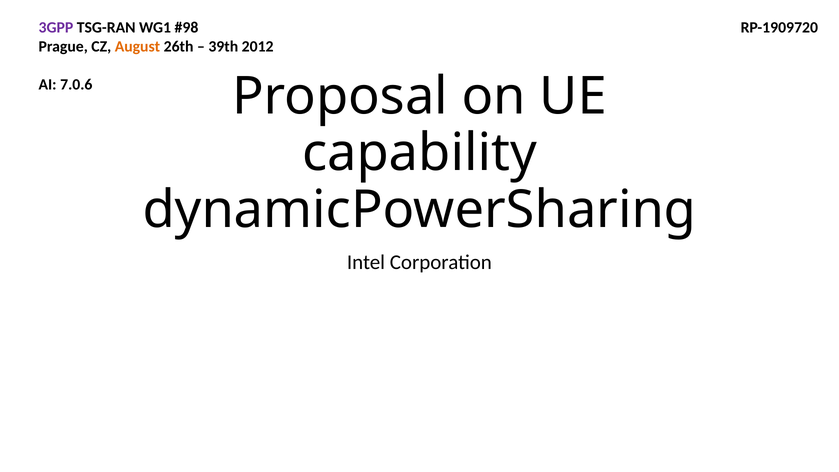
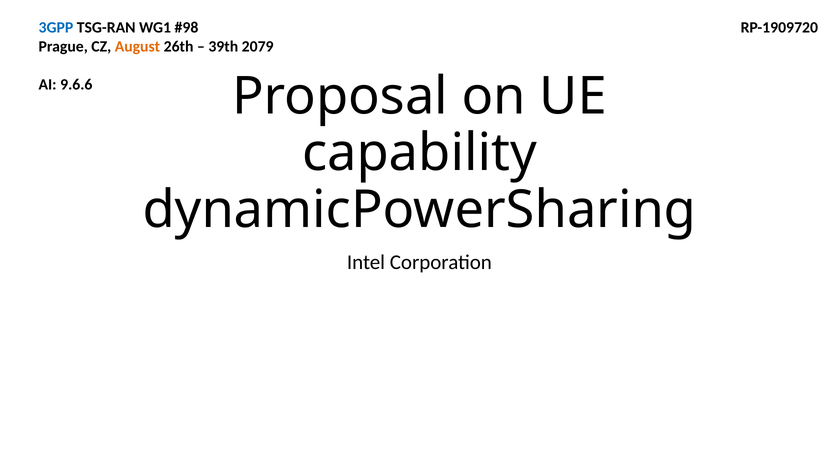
3GPP colour: purple -> blue (56, 28)
2012: 2012 -> 2079 (258, 47)
7.0.6: 7.0.6 -> 9.6.6 (76, 84)
